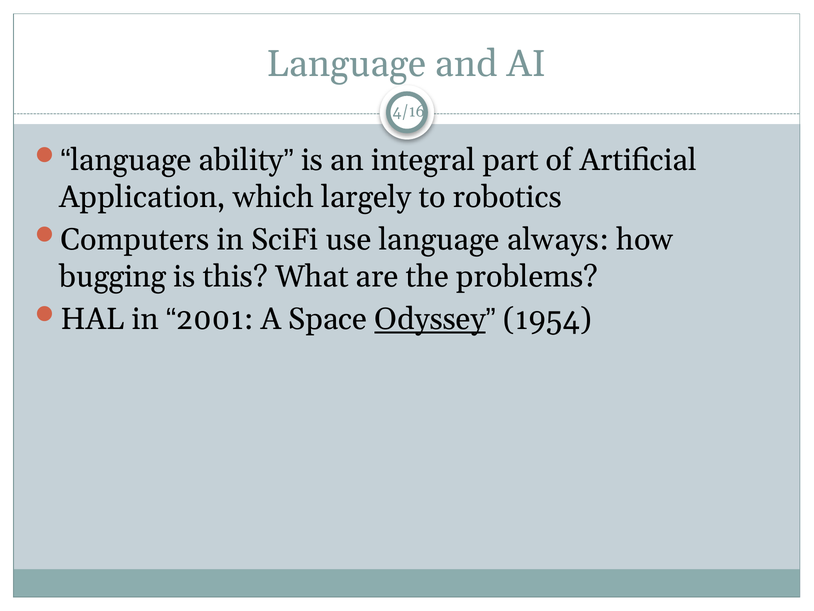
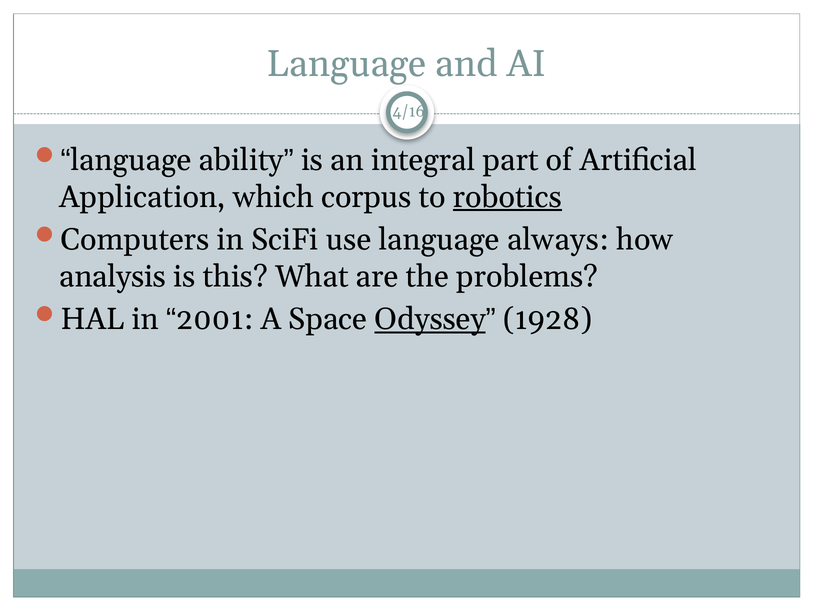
largely: largely -> corpus (366, 197)
robotics underline: none -> present (507, 197)
bugging: bugging -> analysis (113, 276)
1954: 1954 -> 1928 (548, 319)
